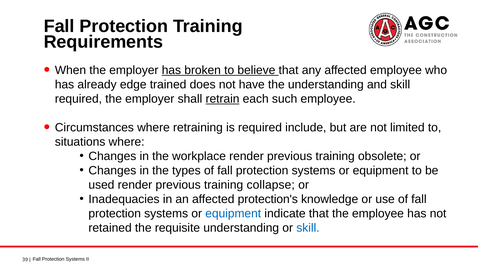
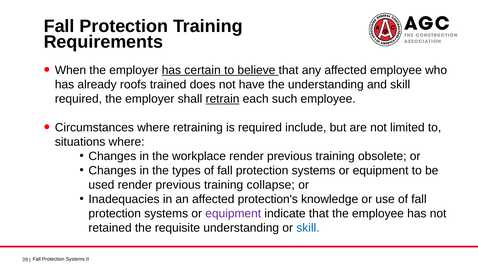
broken: broken -> certain (203, 70)
edge: edge -> roofs (133, 84)
equipment colour: blue -> purple (233, 213)
